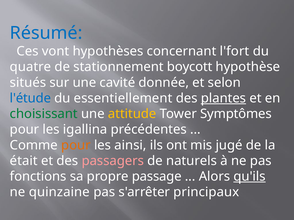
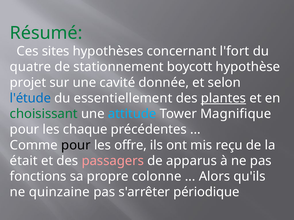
Résumé colour: blue -> green (46, 33)
vont: vont -> sites (56, 51)
situés: situés -> projet (28, 83)
attitude colour: yellow -> light blue (132, 114)
Symptômes: Symptômes -> Magnifique (236, 114)
igallina: igallina -> chaque (85, 130)
pour colour: orange -> black (76, 145)
ainsi: ainsi -> offre (130, 145)
jugé: jugé -> reçu (229, 145)
naturels: naturels -> apparus (192, 161)
passage: passage -> colonne (157, 177)
qu'ils underline: present -> none (250, 177)
principaux: principaux -> périodique (206, 193)
